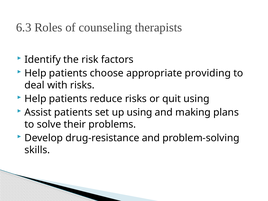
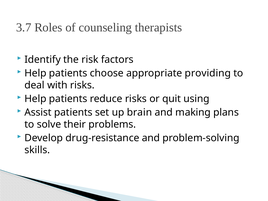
6.3: 6.3 -> 3.7 (24, 27)
up using: using -> brain (139, 112)
